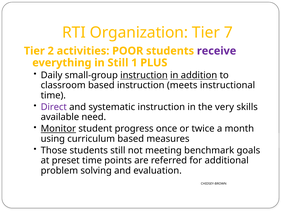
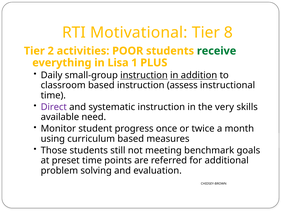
Organization: Organization -> Motivational (139, 32)
7: 7 -> 8 (228, 32)
receive colour: purple -> green (217, 51)
in Still: Still -> Lisa (118, 63)
meets: meets -> assess (182, 85)
Monitor underline: present -> none (58, 129)
